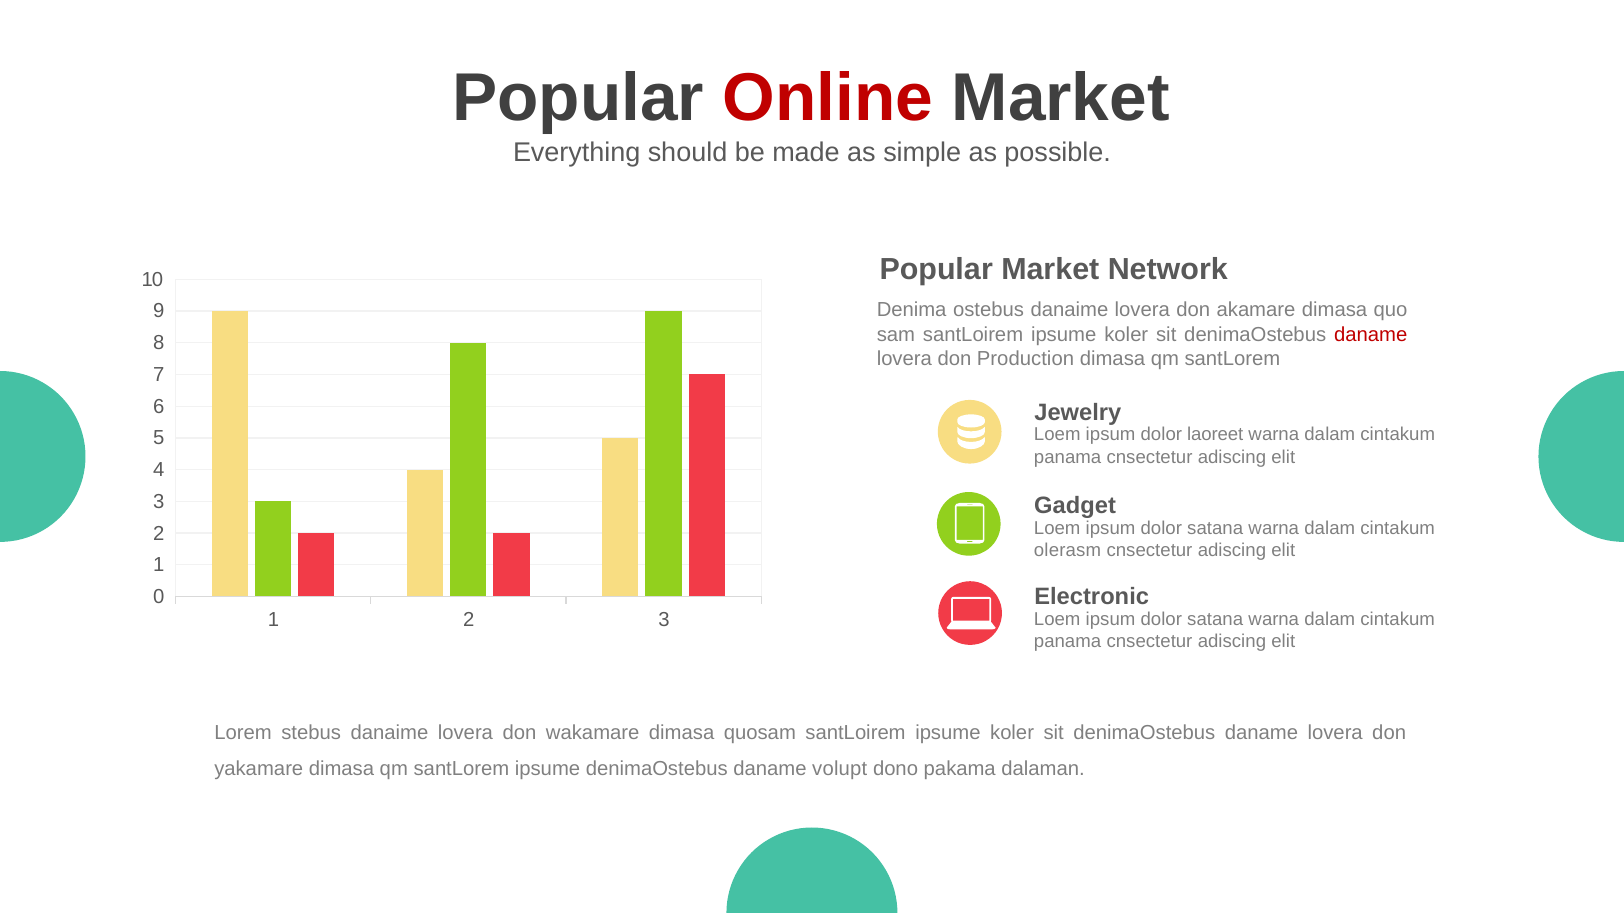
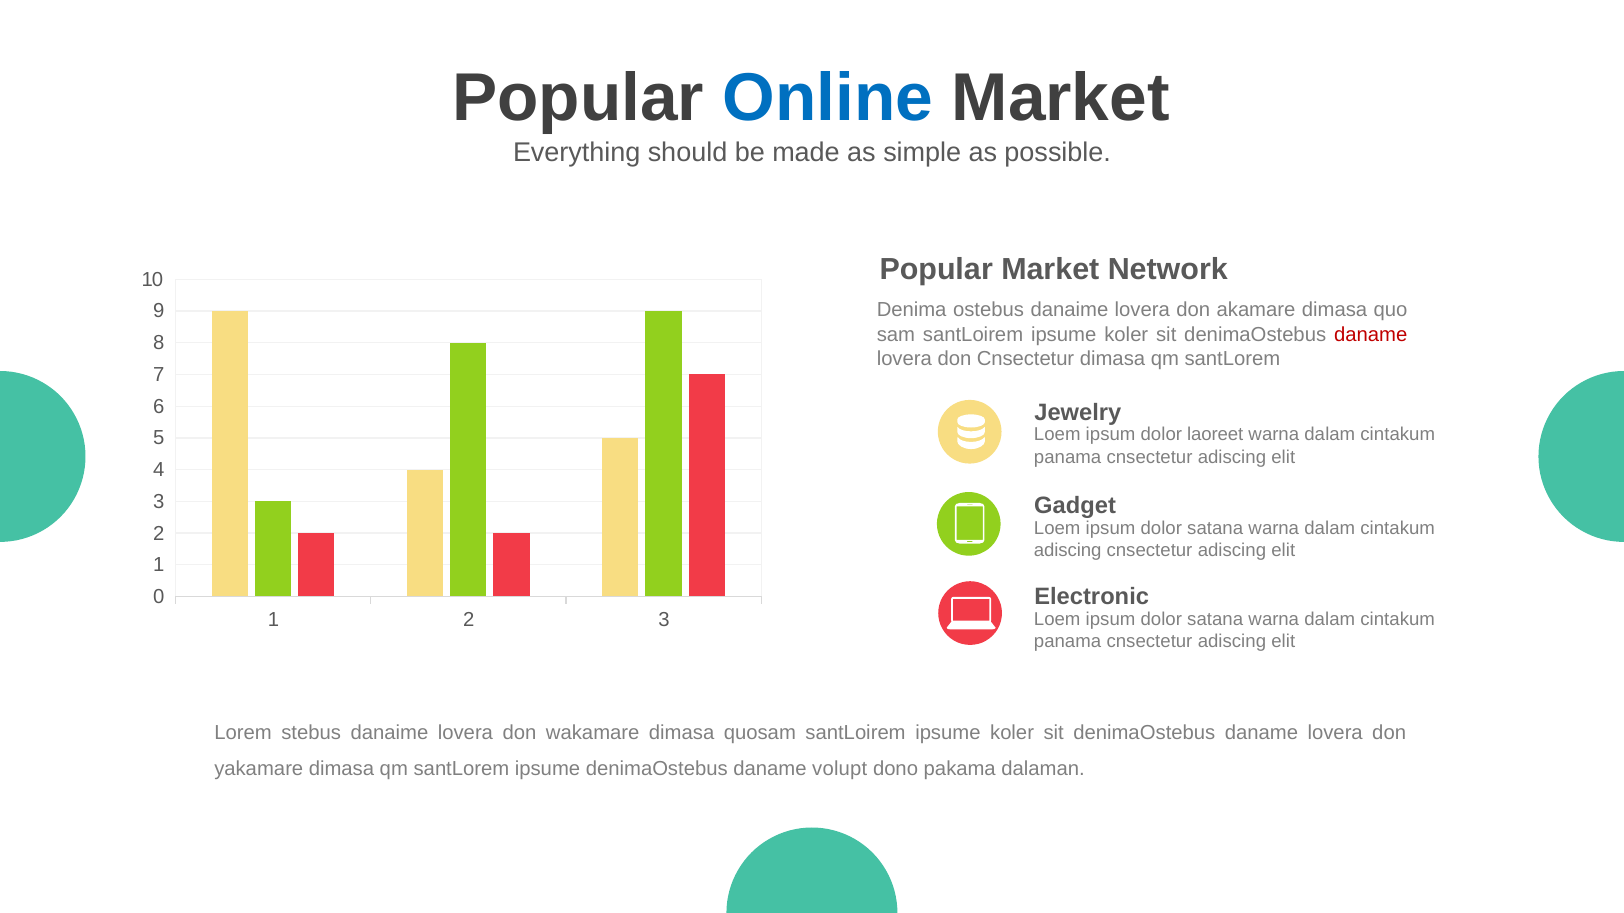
Online colour: red -> blue (828, 98)
don Production: Production -> Cnsectetur (1026, 359)
olerasm: olerasm -> adiscing (1068, 551)
